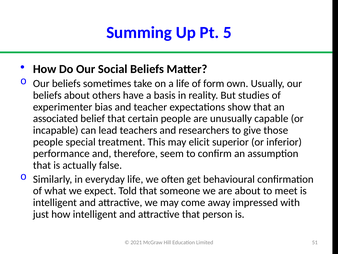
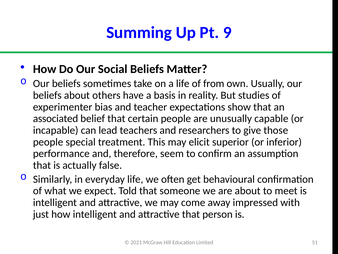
5: 5 -> 9 (227, 32)
form: form -> from (214, 83)
